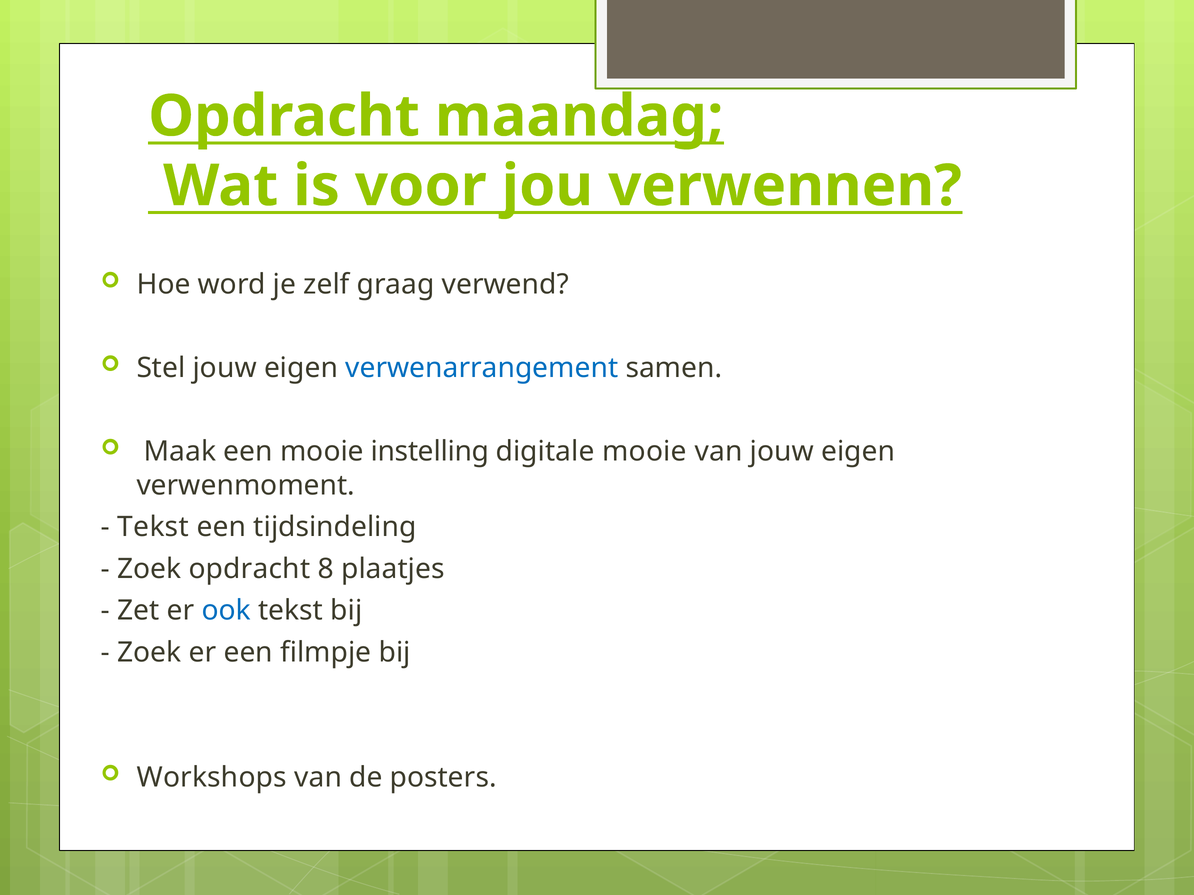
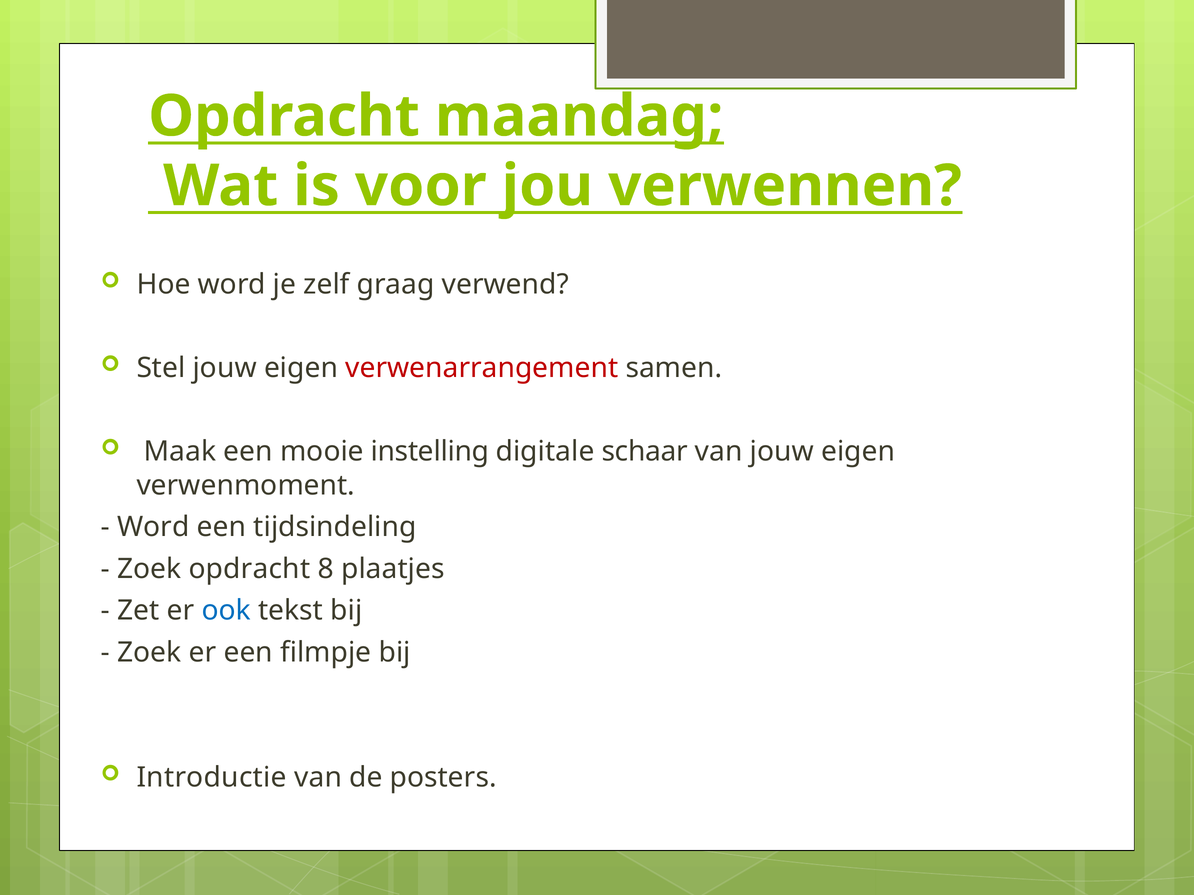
verwenarrangement colour: blue -> red (482, 368)
digitale mooie: mooie -> schaar (645, 452)
Tekst: Tekst -> Word (153, 527)
Workshops: Workshops -> Introductie (212, 778)
